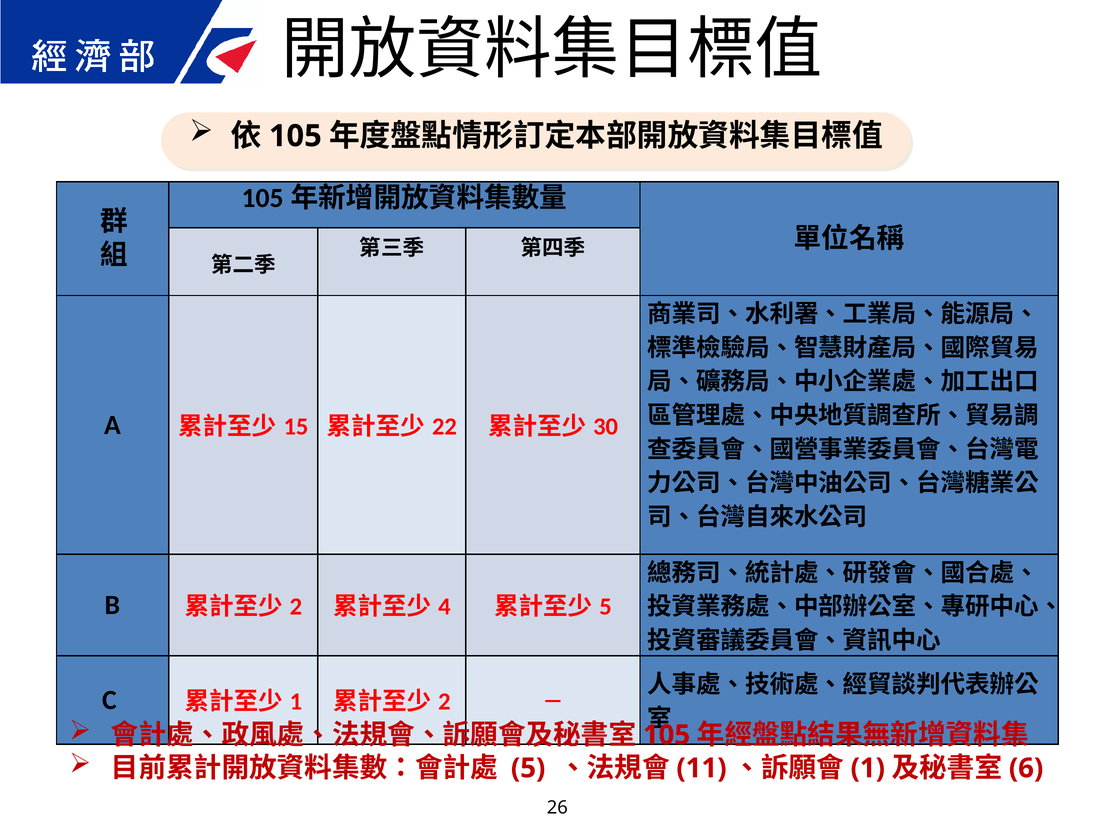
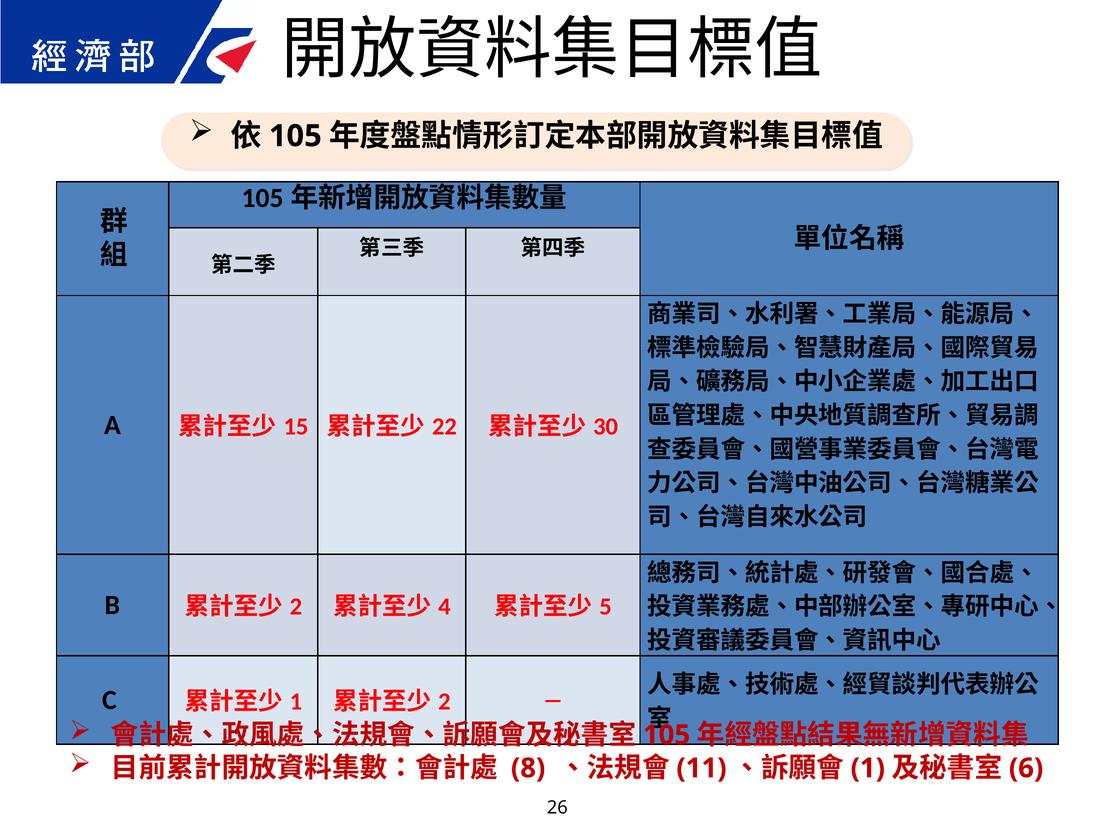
5: 5 -> 8 (528, 768)
